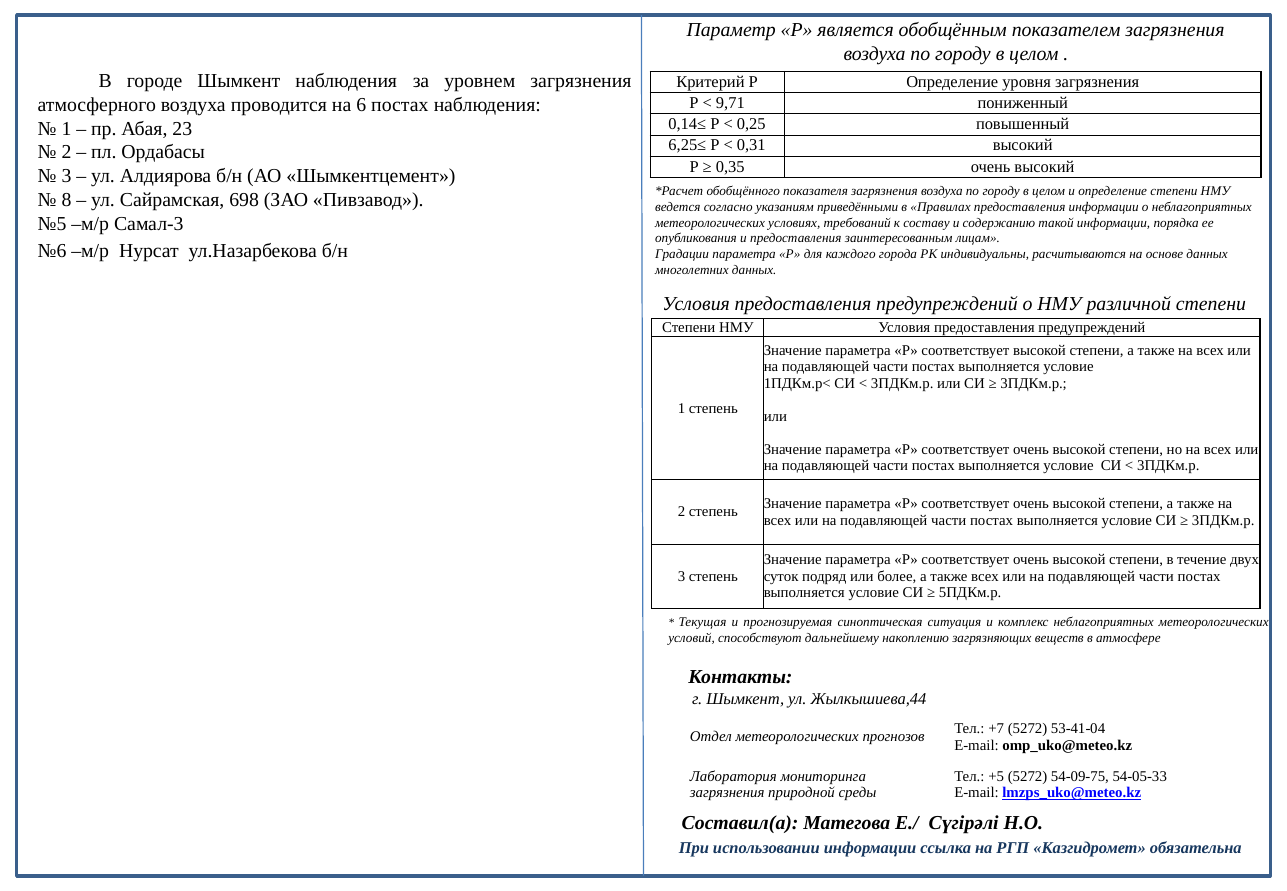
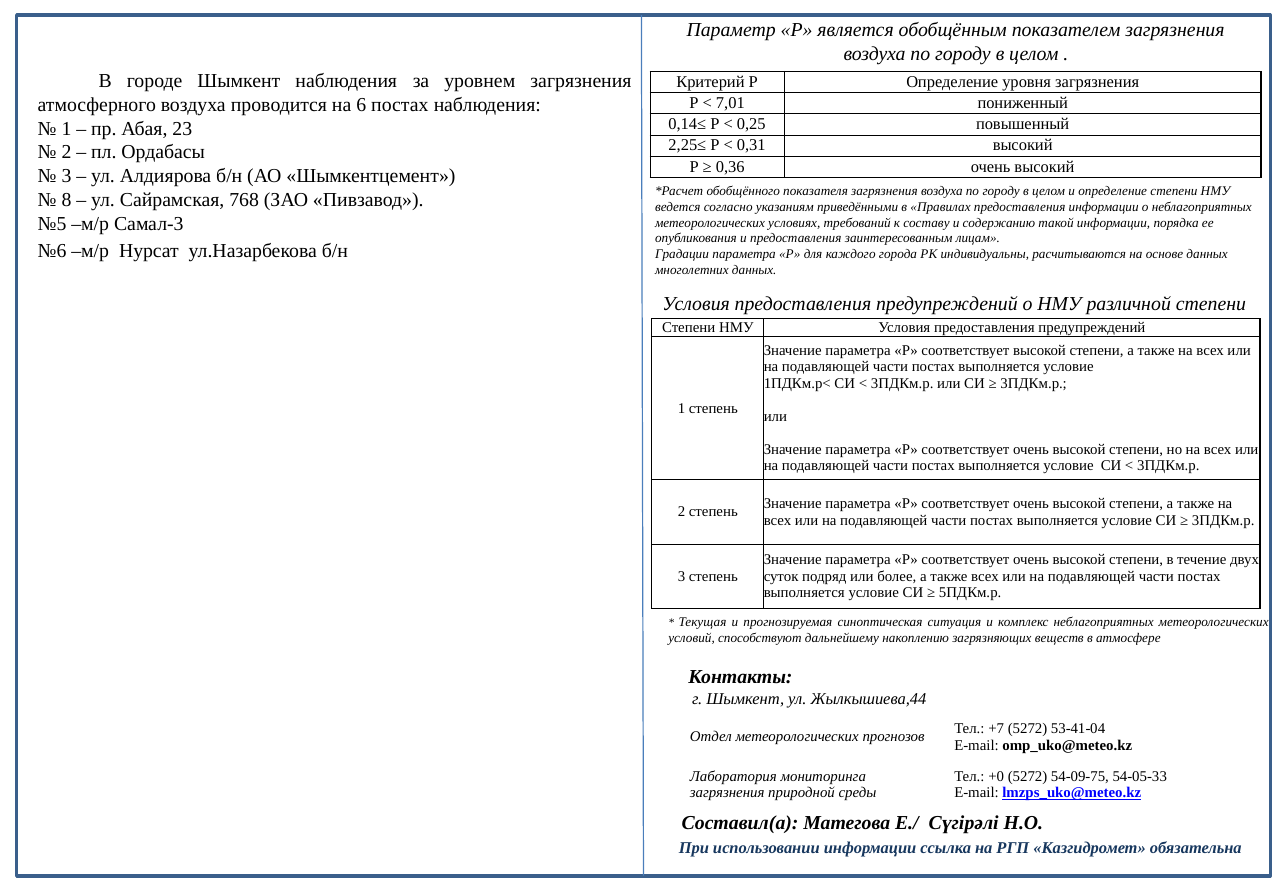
9,71: 9,71 -> 7,01 (730, 103)
6,25≤: 6,25≤ -> 2,25≤ (687, 145)
0,35: 0,35 -> 0,36 (730, 167)
698: 698 -> 768 (244, 200)
+5: +5 -> +0 (996, 776)
